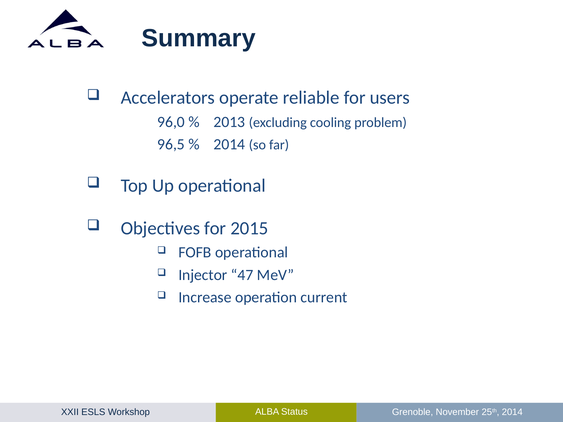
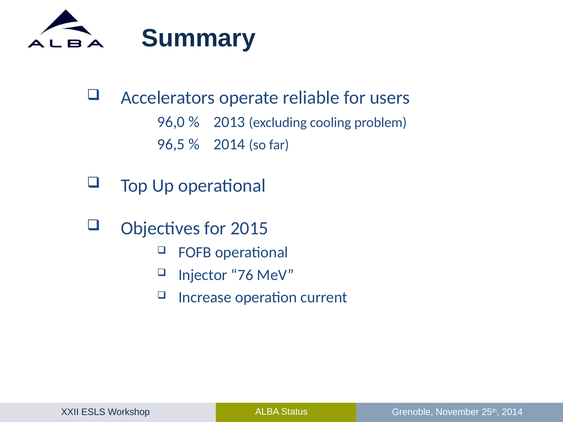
47: 47 -> 76 (242, 275)
